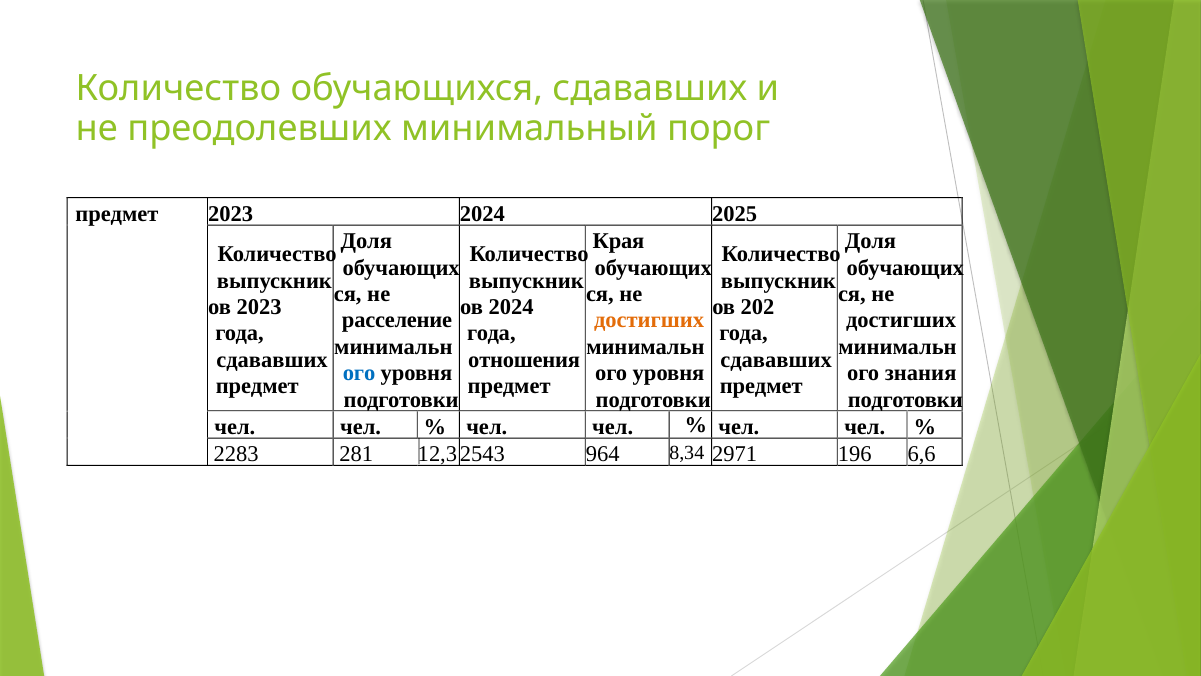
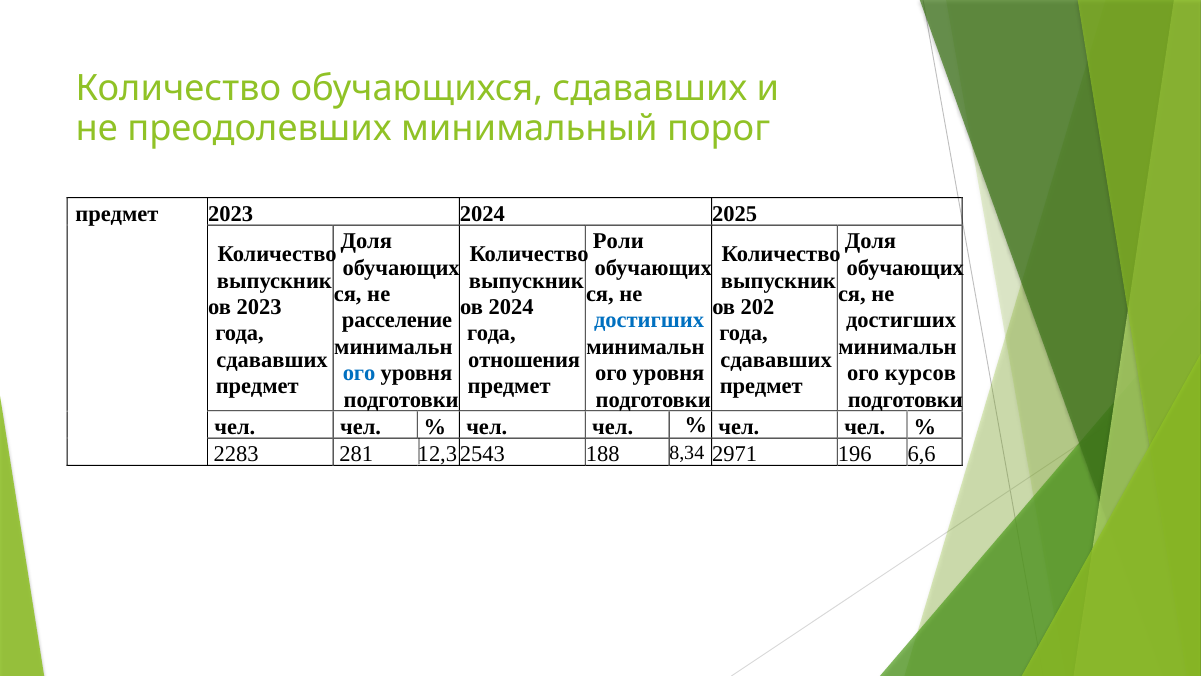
Края: Края -> Роли (618, 241)
достигших colour: orange -> blue (649, 320)
знания: знания -> курсов (921, 373)
964: 964 -> 188 (603, 454)
